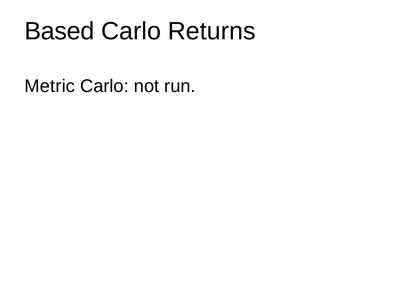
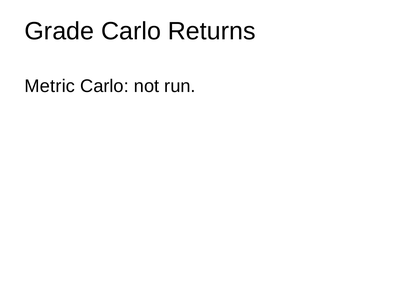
Based: Based -> Grade (59, 31)
